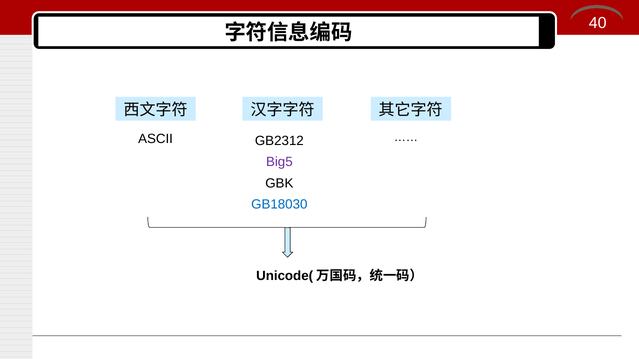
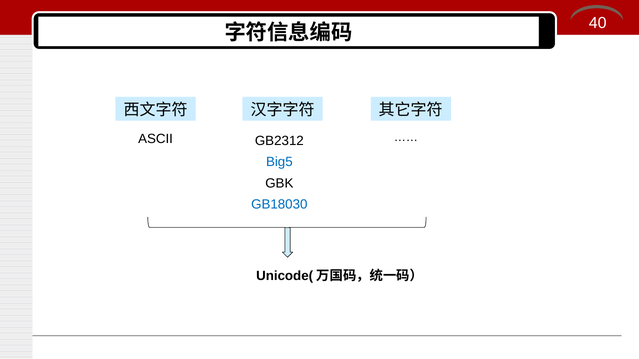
Big5 colour: purple -> blue (279, 162)
